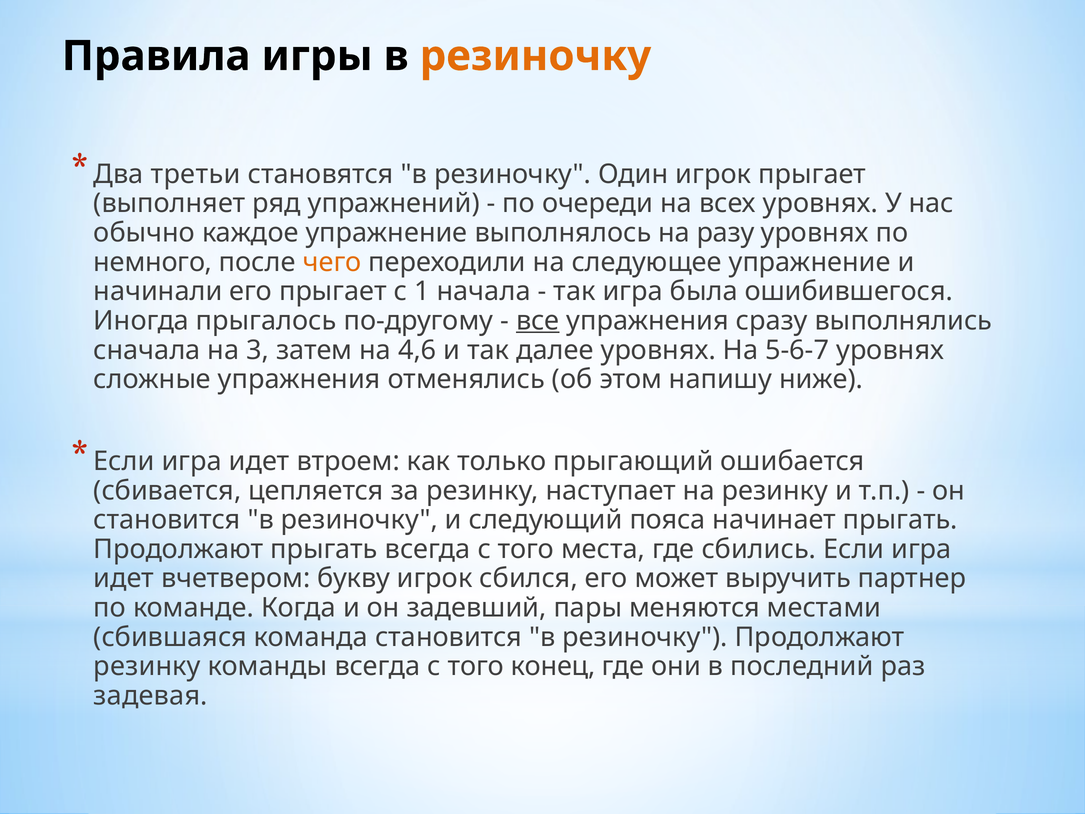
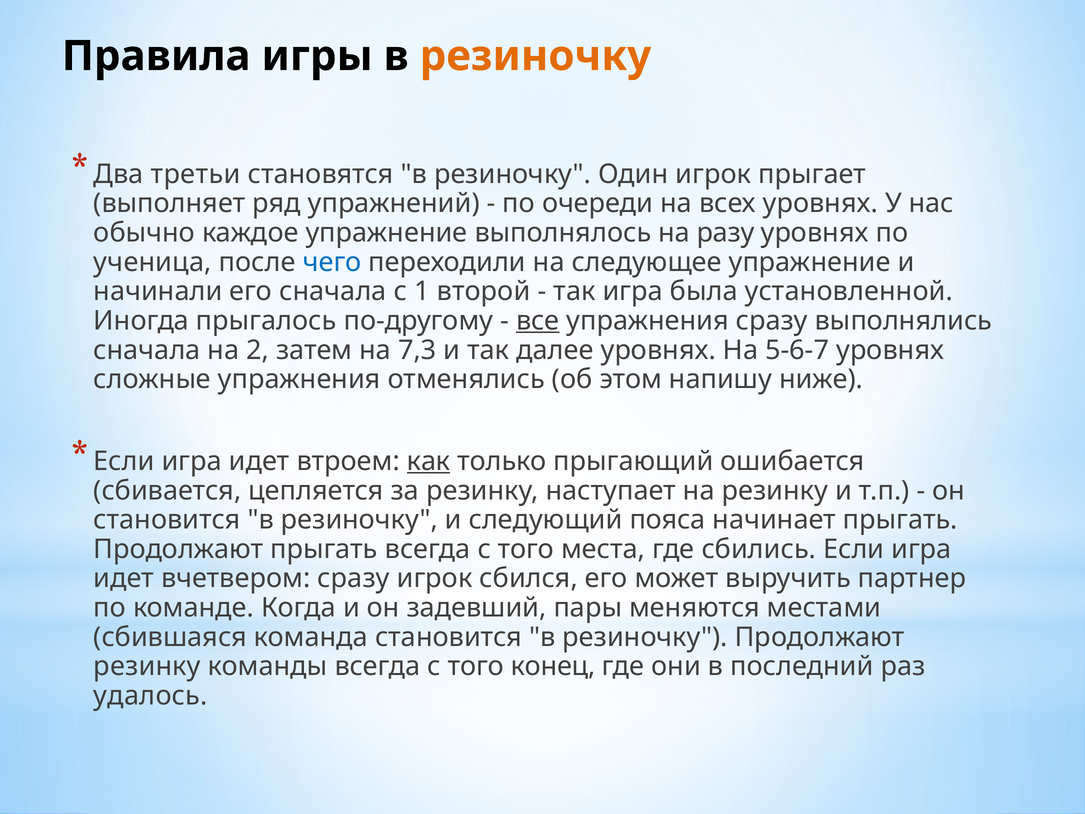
немного: немного -> ученица (153, 262)
чего colour: orange -> blue (332, 262)
его прыгает: прыгает -> сначала (333, 291)
начала: начала -> второй (484, 291)
ошибившегося: ошибившегося -> установленной (849, 291)
3: 3 -> 2 (258, 350)
4,6: 4,6 -> 7,3 (417, 350)
как underline: none -> present (429, 461)
вчетвером букву: букву -> сразу (354, 578)
задевая: задевая -> удалось (151, 696)
